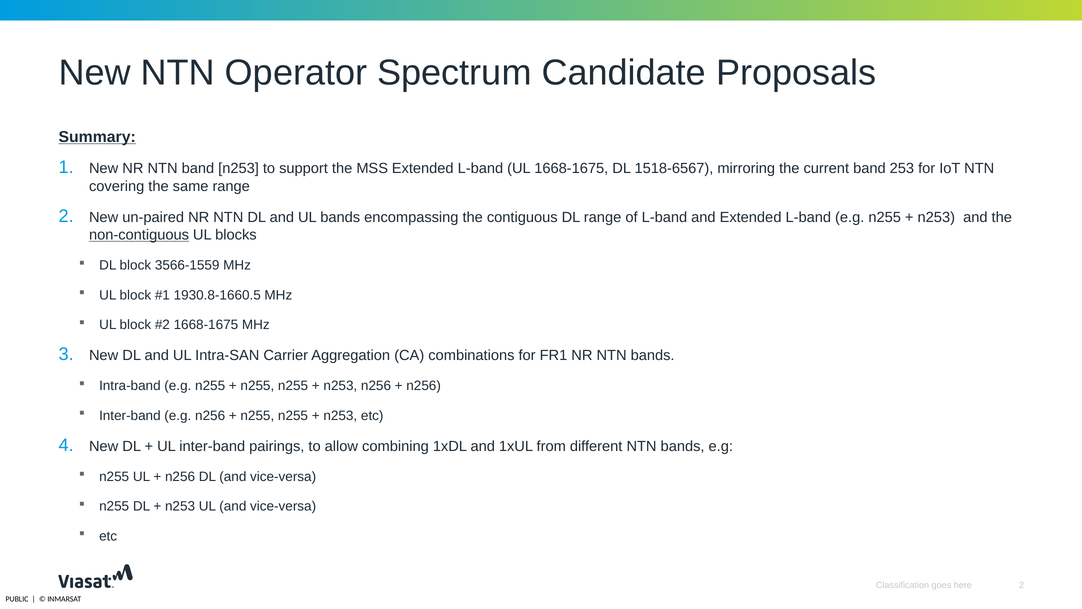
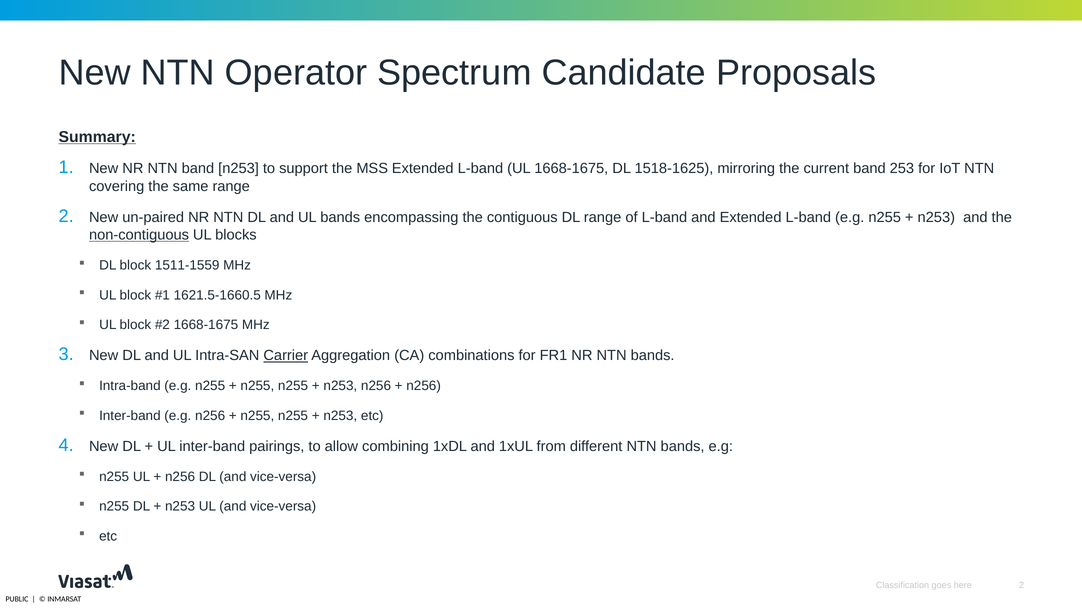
1518-6567: 1518-6567 -> 1518-1625 (674, 168)
3566-1559: 3566-1559 -> 1511-1559 (187, 265)
1930.8-1660.5: 1930.8-1660.5 -> 1621.5-1660.5 (217, 295)
Carrier underline: none -> present (286, 355)
